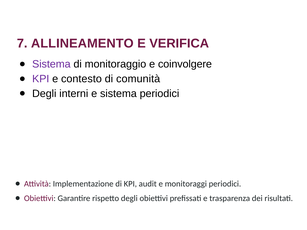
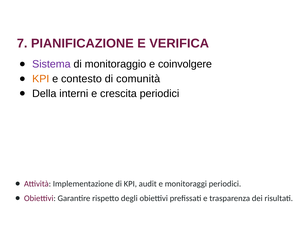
ALLINEAMENTO: ALLINEAMENTO -> PIANIFICAZIONE (82, 43)
KPI colour: purple -> orange (41, 79)
Degli: Degli -> Della (44, 94)
e sistema: sistema -> crescita (118, 94)
